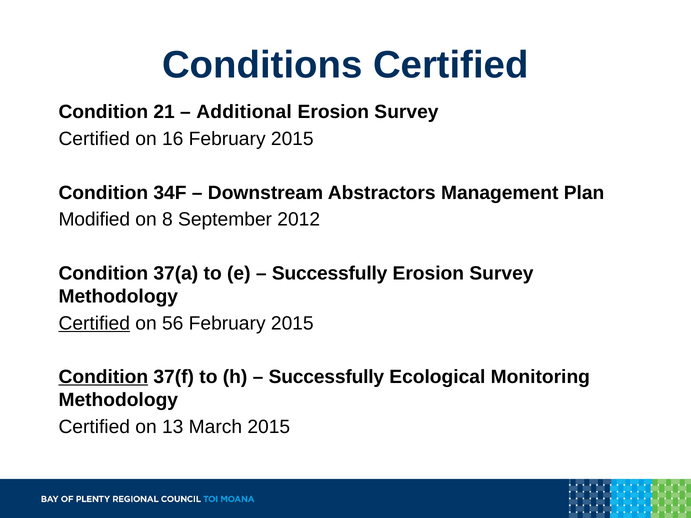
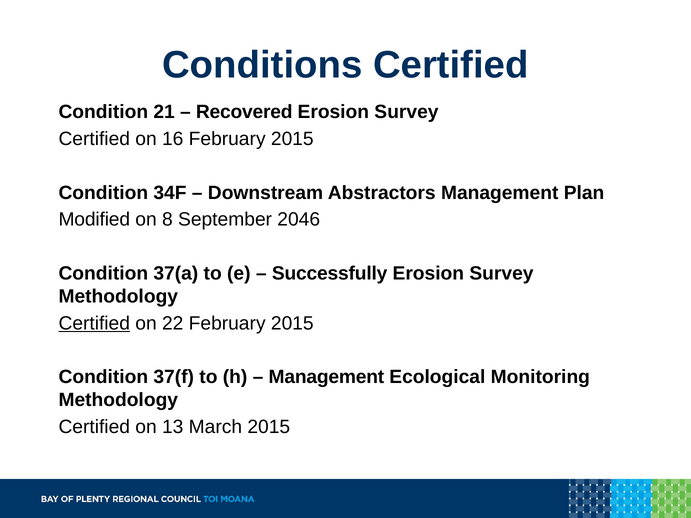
Additional: Additional -> Recovered (244, 112)
2012: 2012 -> 2046 (299, 220)
56: 56 -> 22 (173, 323)
Condition underline: present -> none (103, 377)
Successfully: Successfully -> Management (326, 377)
